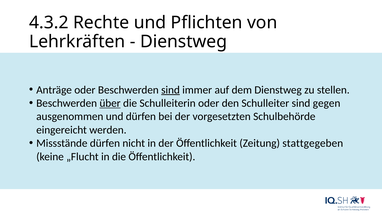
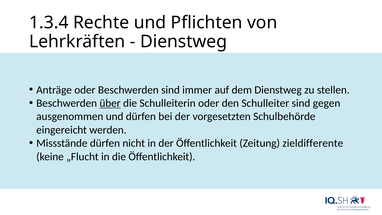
4.3.2: 4.3.2 -> 1.3.4 (49, 23)
sind underline: present -> none (171, 90)
stattgegeben: stattgegeben -> zieldifferente (313, 143)
